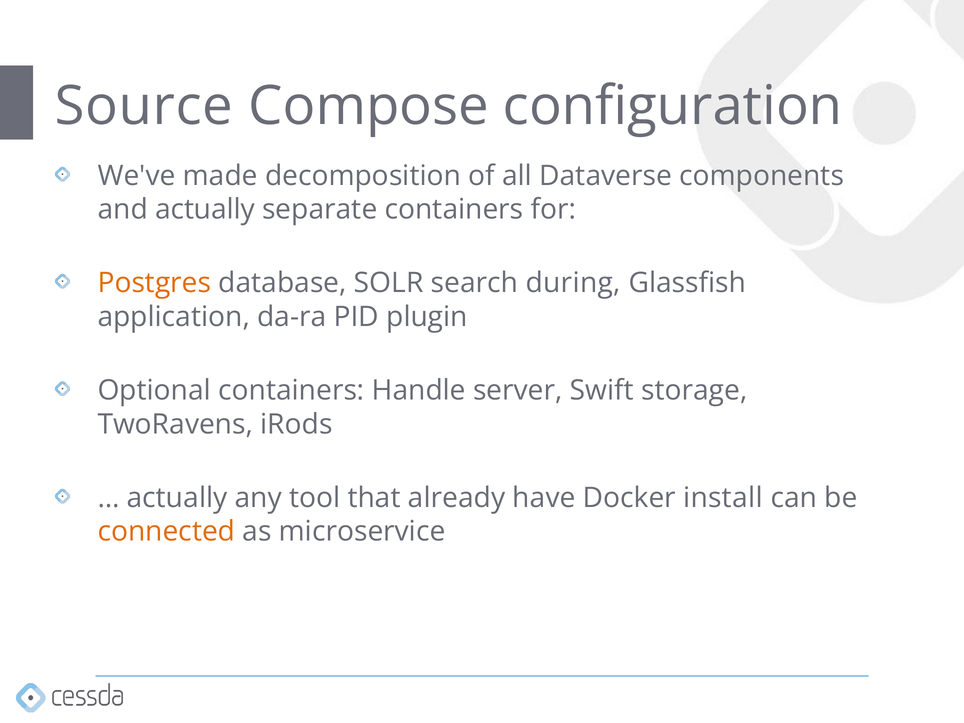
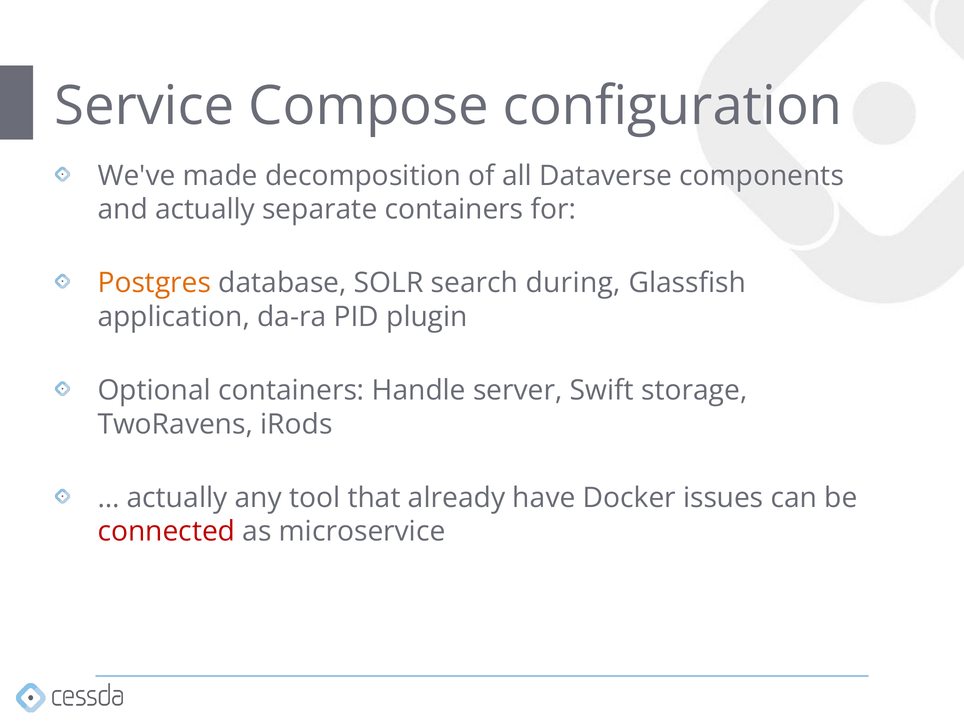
Source: Source -> Service (144, 106)
install: install -> issues (723, 498)
connected colour: orange -> red (166, 532)
